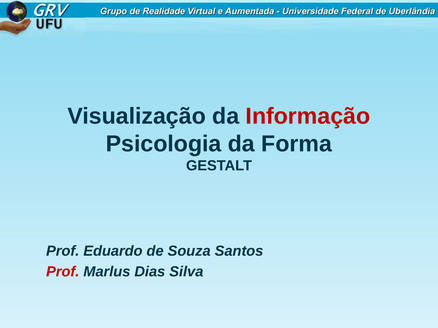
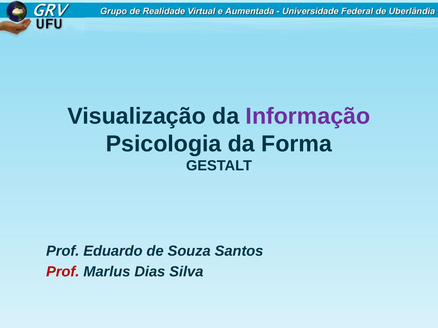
Informação colour: red -> purple (308, 116)
